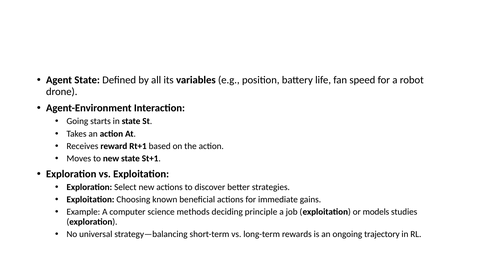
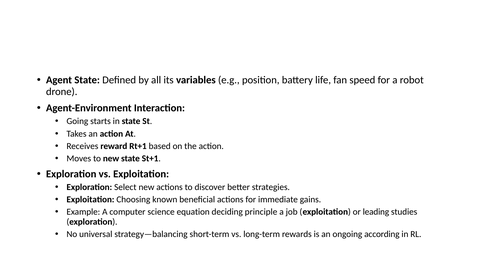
methods: methods -> equation (193, 212)
models: models -> leading (376, 212)
trajectory: trajectory -> according (382, 234)
